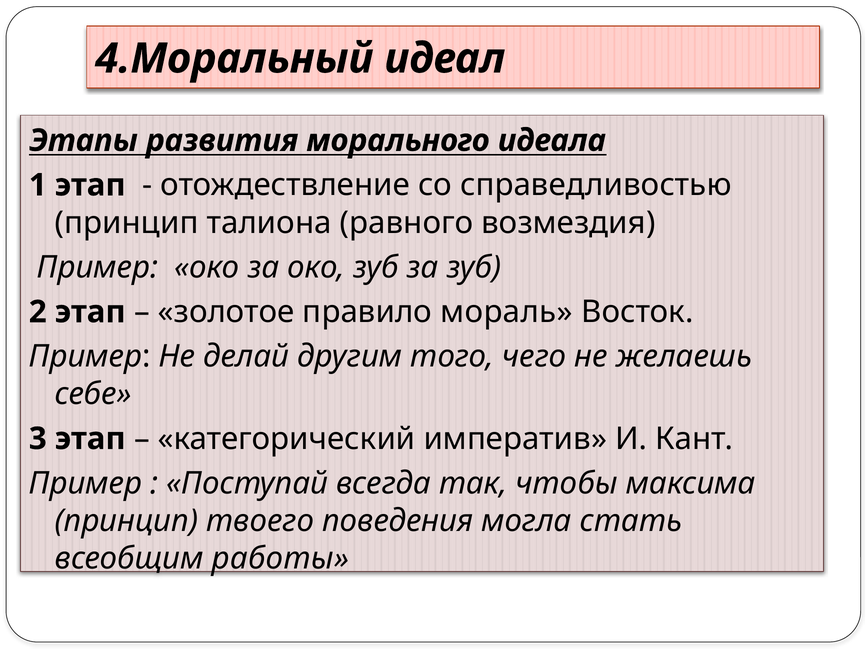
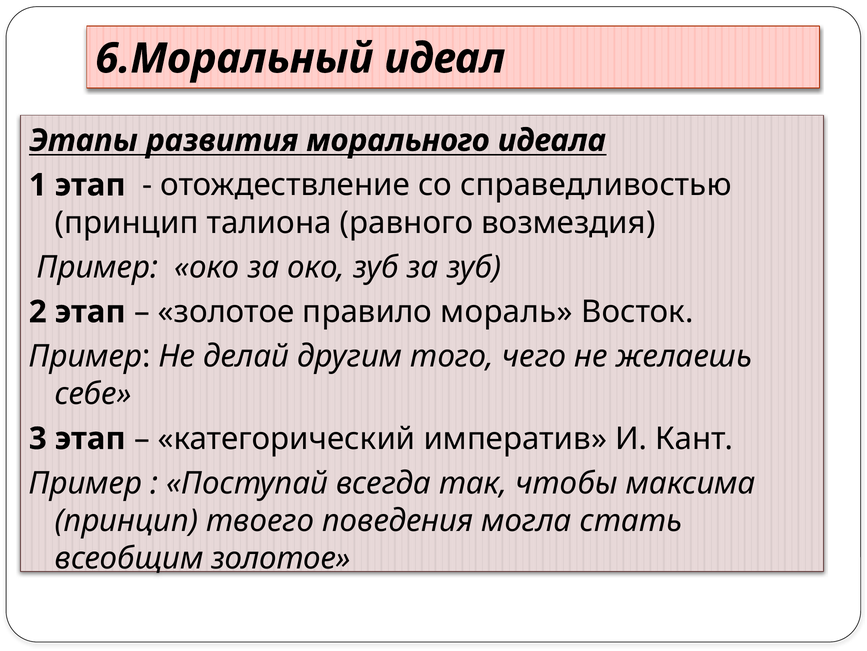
4.Моральный: 4.Моральный -> 6.Моральный (234, 59)
всеобщим работы: работы -> золотое (281, 558)
